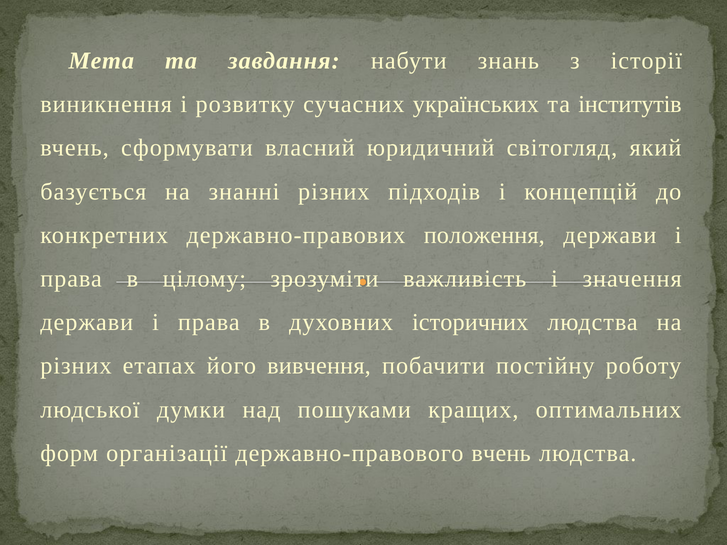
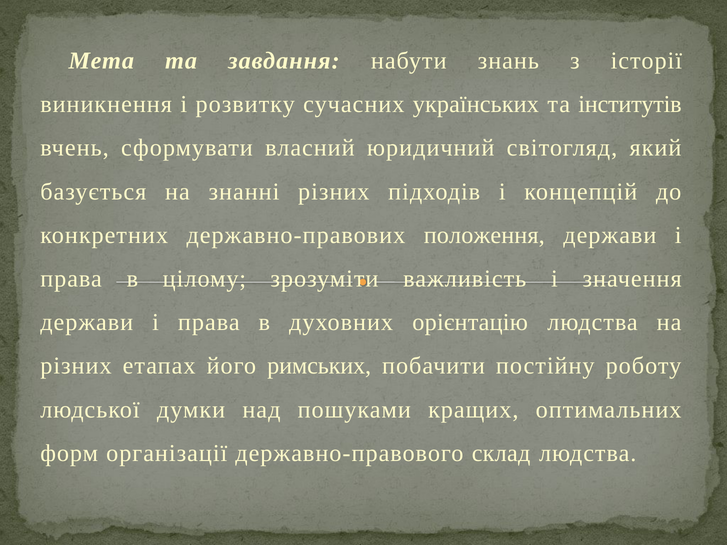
історичних: історичних -> орієнтацію (470, 323)
вивчення: вивчення -> римських (319, 366)
державно-правового вчень: вчень -> склад (501, 453)
